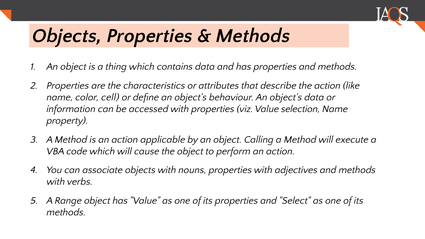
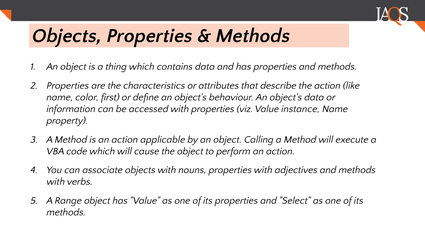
cell: cell -> first (110, 97)
selection: selection -> instance (301, 109)
